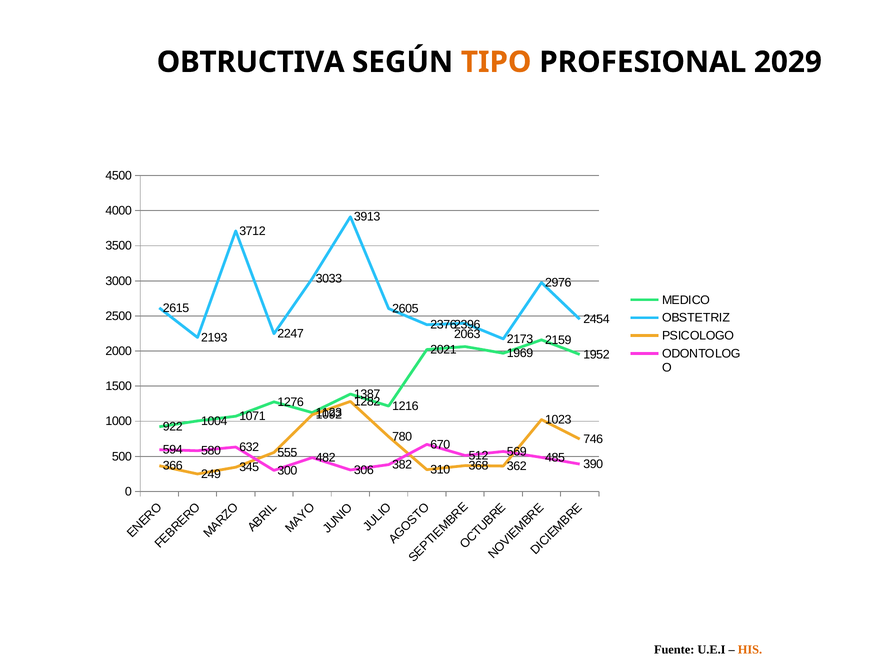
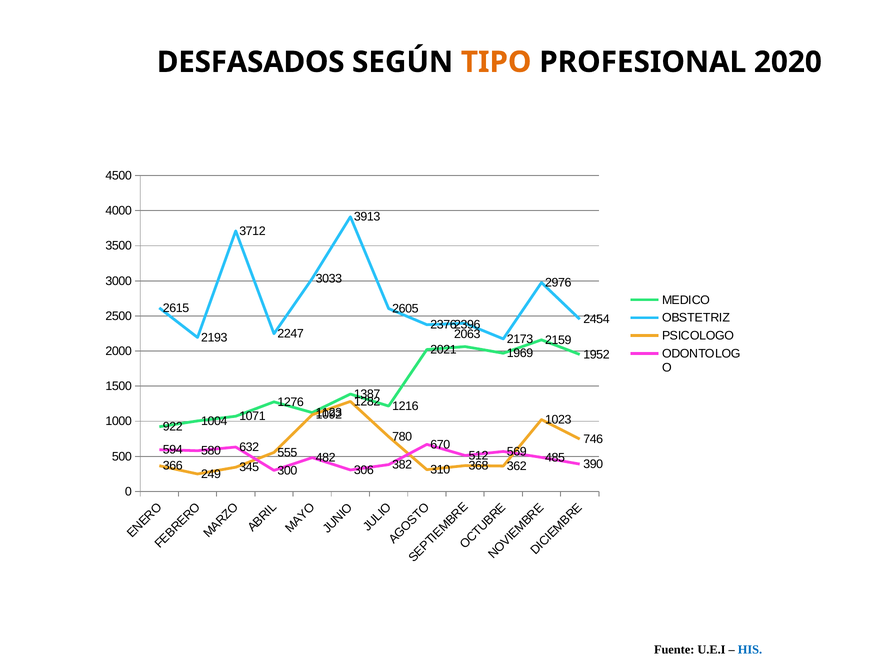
OBTRUCTIVA: OBTRUCTIVA -> DESFASADOS (251, 62)
2029: 2029 -> 2020 (788, 62)
HIS colour: orange -> blue (750, 650)
